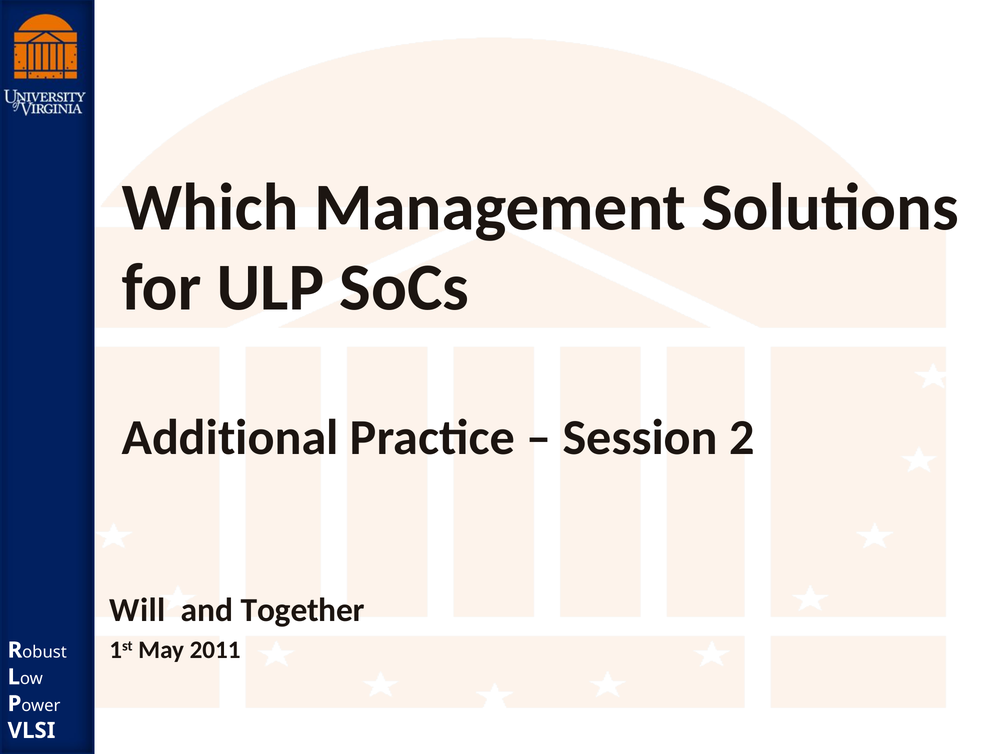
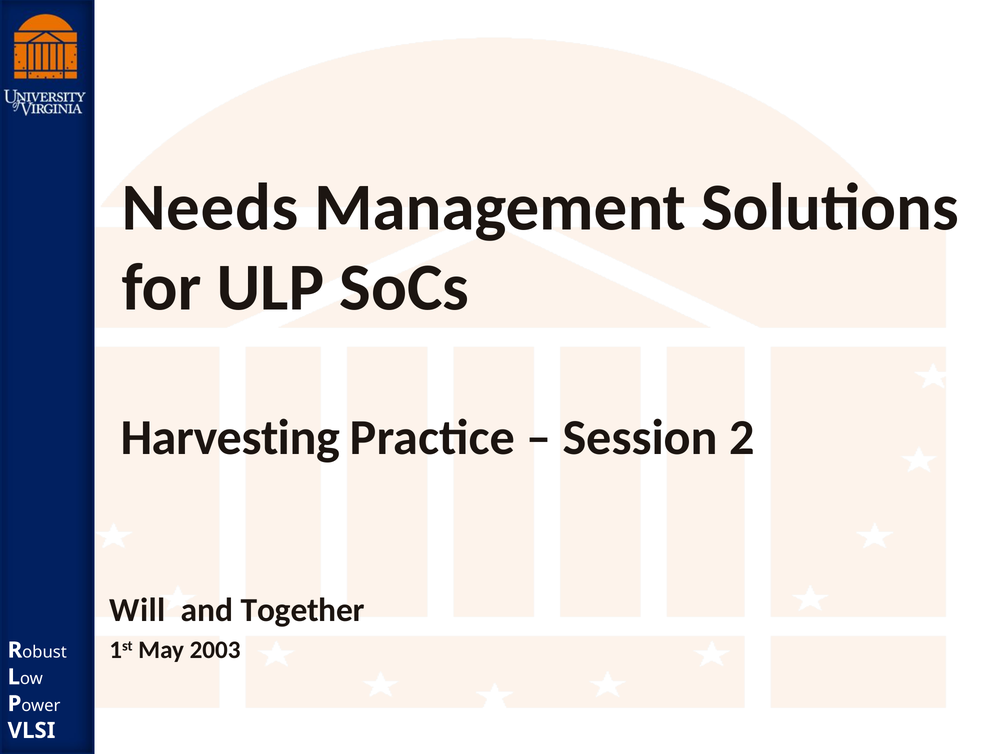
Which: Which -> Needs (210, 207)
Additional: Additional -> Harvesting (230, 437)
2011: 2011 -> 2003 (215, 650)
